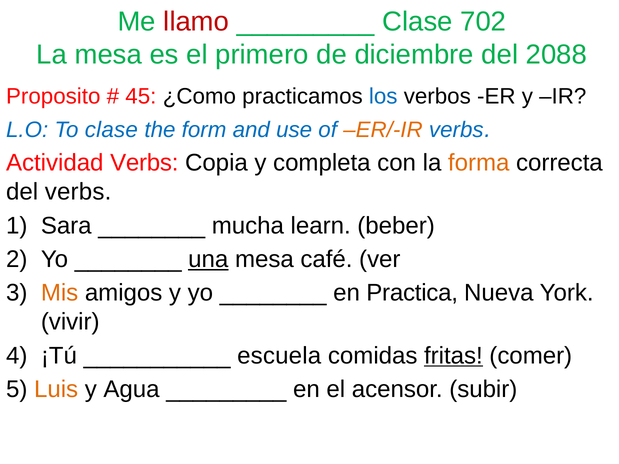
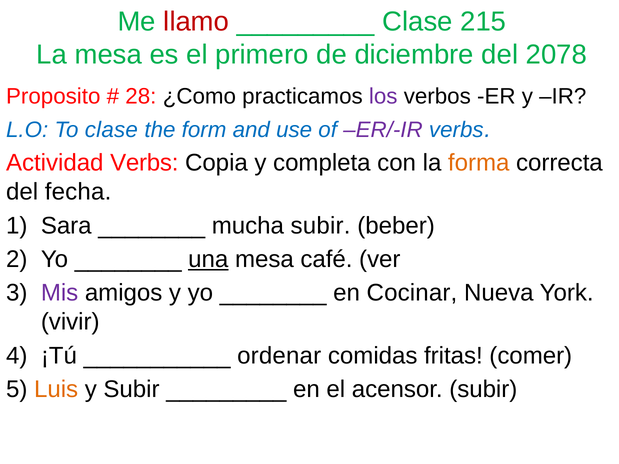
702: 702 -> 215 (483, 21)
2088: 2088 -> 2078 (556, 55)
45: 45 -> 28 (141, 97)
los colour: blue -> purple (383, 97)
ER/-IR colour: orange -> purple (383, 130)
del verbs: verbs -> fecha (78, 192)
mucha learn: learn -> subir (321, 226)
Mis colour: orange -> purple (60, 293)
Practica: Practica -> Cocinar (412, 293)
escuela: escuela -> ordenar (279, 356)
fritas underline: present -> none (453, 356)
y Agua: Agua -> Subir (132, 390)
